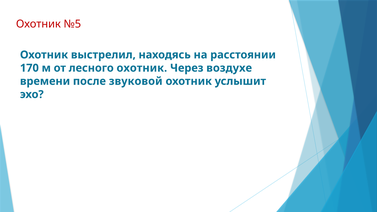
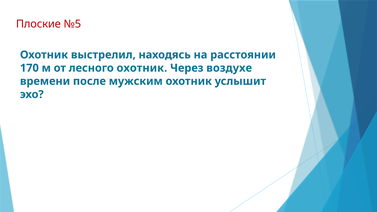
Охотник: Охотник -> Плоские (38, 24)
звуковой: звуковой -> мужским (136, 81)
